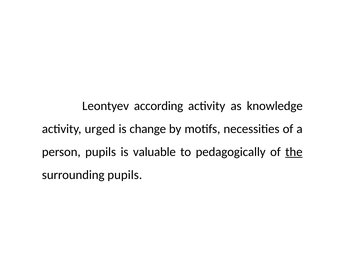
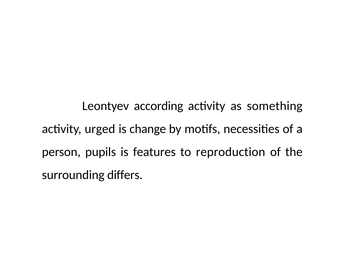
knowledge: knowledge -> something (275, 106)
valuable: valuable -> features (154, 151)
pedagogically: pedagogically -> reproduction (231, 151)
the underline: present -> none (294, 151)
surrounding pupils: pupils -> differs (125, 174)
